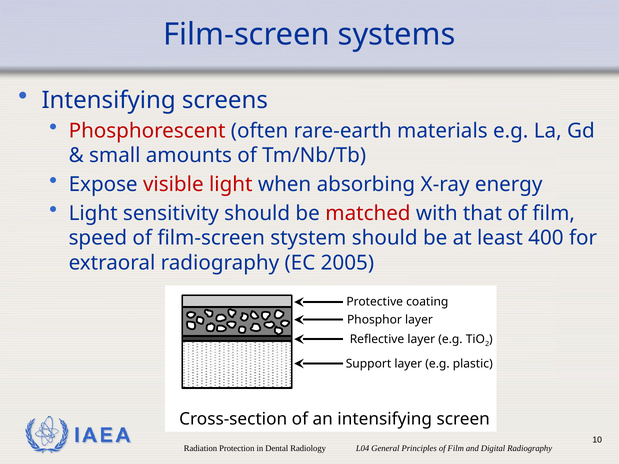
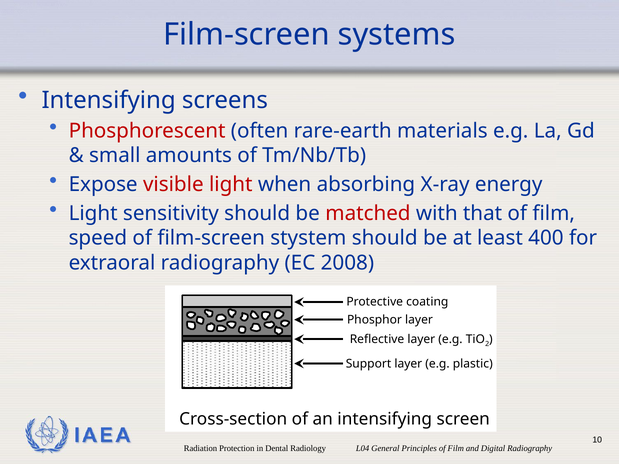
2005: 2005 -> 2008 (347, 263)
